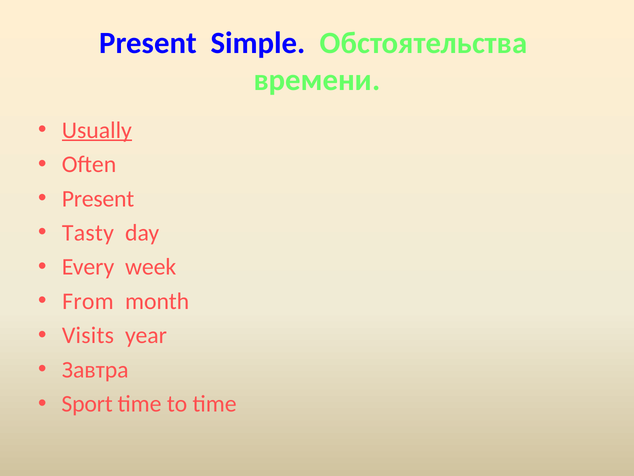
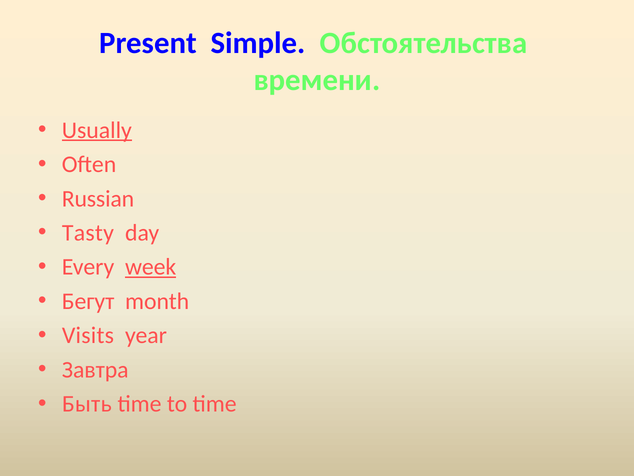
Present: Present -> Russian (98, 198)
week underline: none -> present (151, 267)
From: From -> Бегут (88, 301)
Sport: Sport -> Быть (87, 404)
